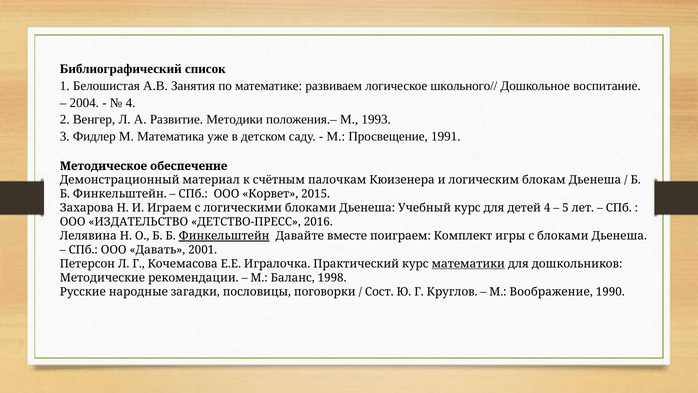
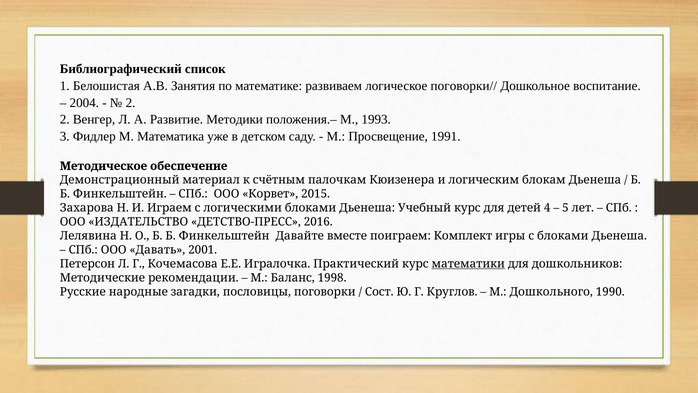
школьного//: школьного// -> поговорки// (464, 86)
4: 4 -> 2 (131, 103)
Финкельштейн underline: present -> none (224, 236)
Воображение: Воображение -> Дошкольного (551, 291)
